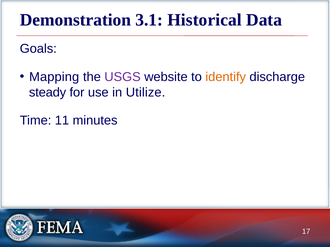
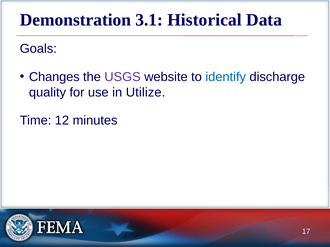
Mapping: Mapping -> Changes (54, 77)
identify colour: orange -> blue (226, 77)
steady: steady -> quality (47, 92)
11: 11 -> 12 (62, 121)
